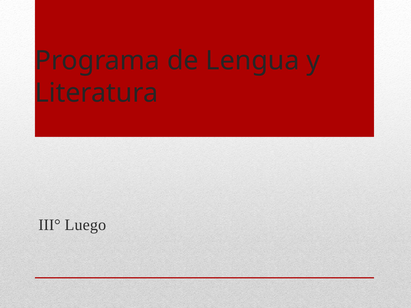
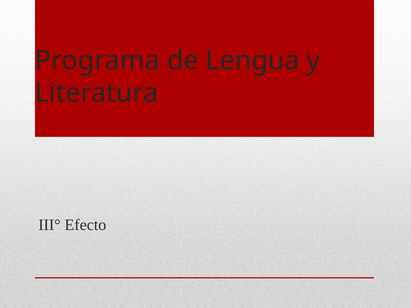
Luego: Luego -> Efecto (85, 225)
